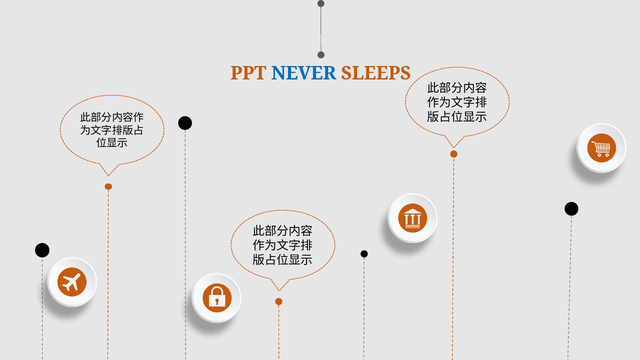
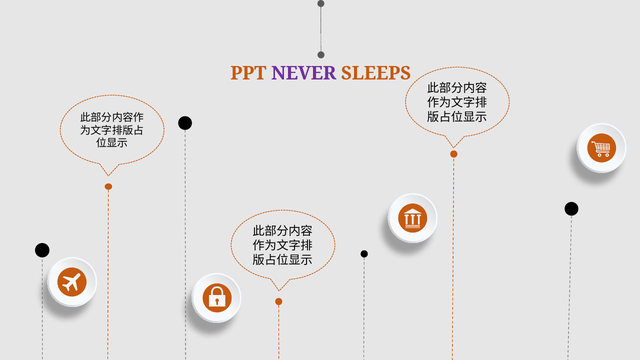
NEVER colour: blue -> purple (304, 73)
